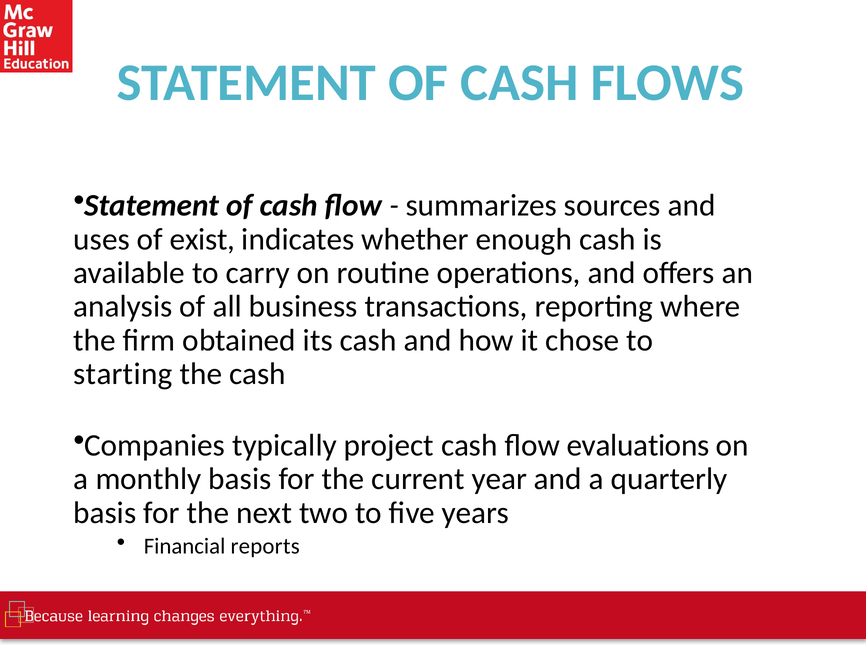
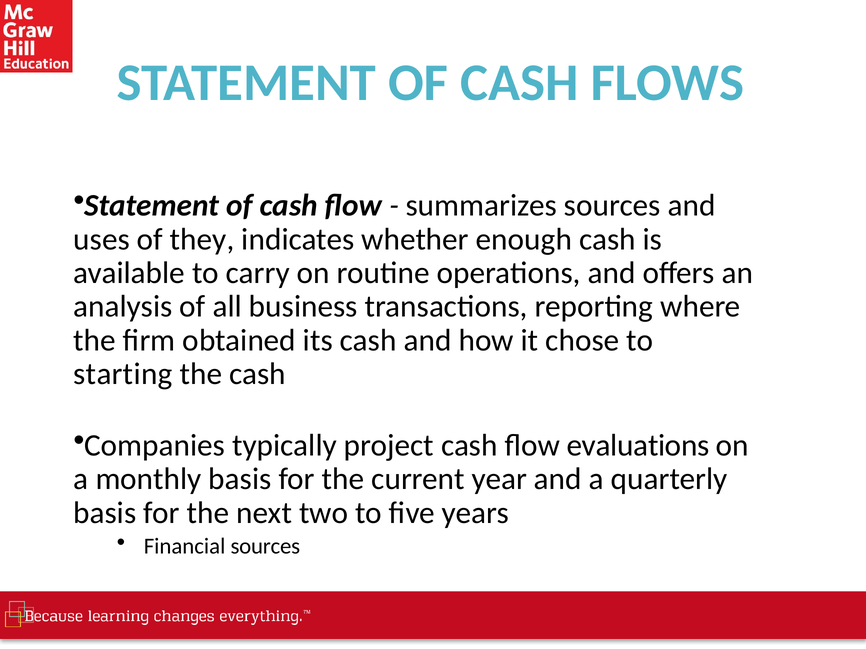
exist: exist -> they (202, 239)
Financial reports: reports -> sources (265, 546)
